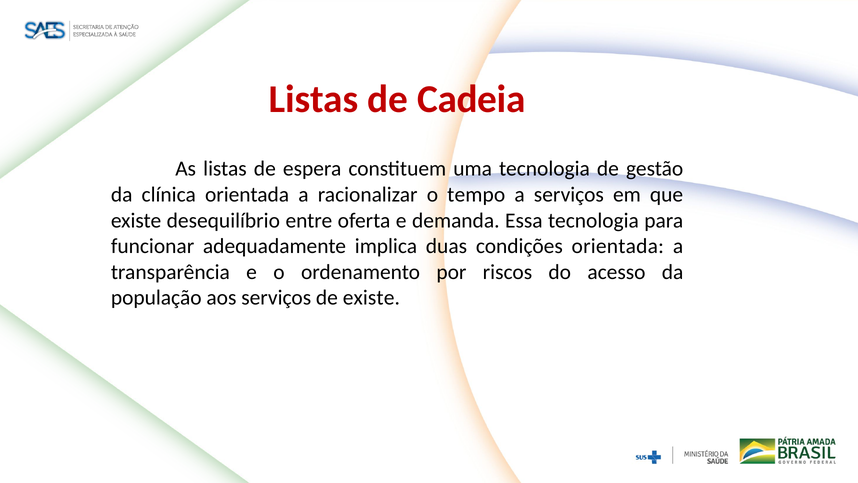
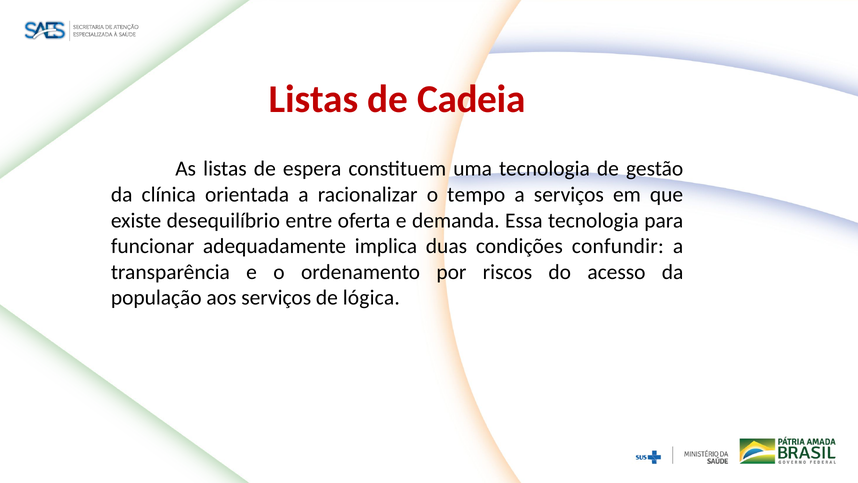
condições orientada: orientada -> confundir (618, 246)
de existe: existe -> lógica (371, 297)
